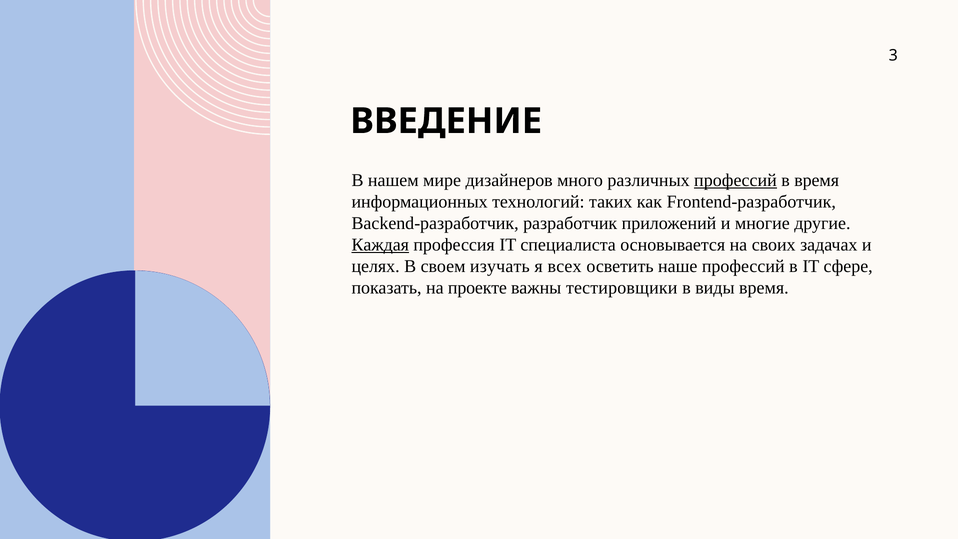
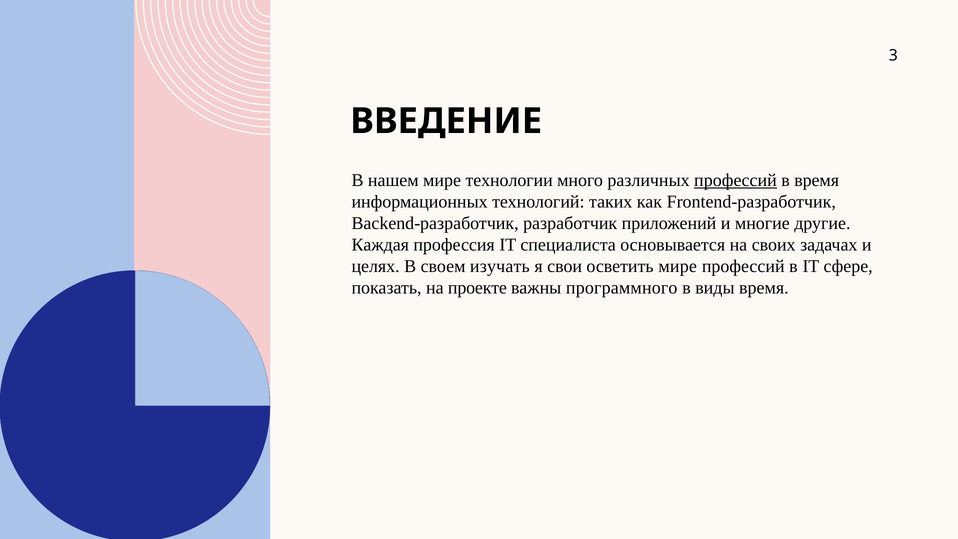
дизайнеров: дизайнеров -> технологии (509, 180)
Каждая underline: present -> none (380, 245)
всех: всех -> свои (565, 266)
осветить наше: наше -> мире (678, 266)
тестировщики: тестировщики -> программного (622, 288)
